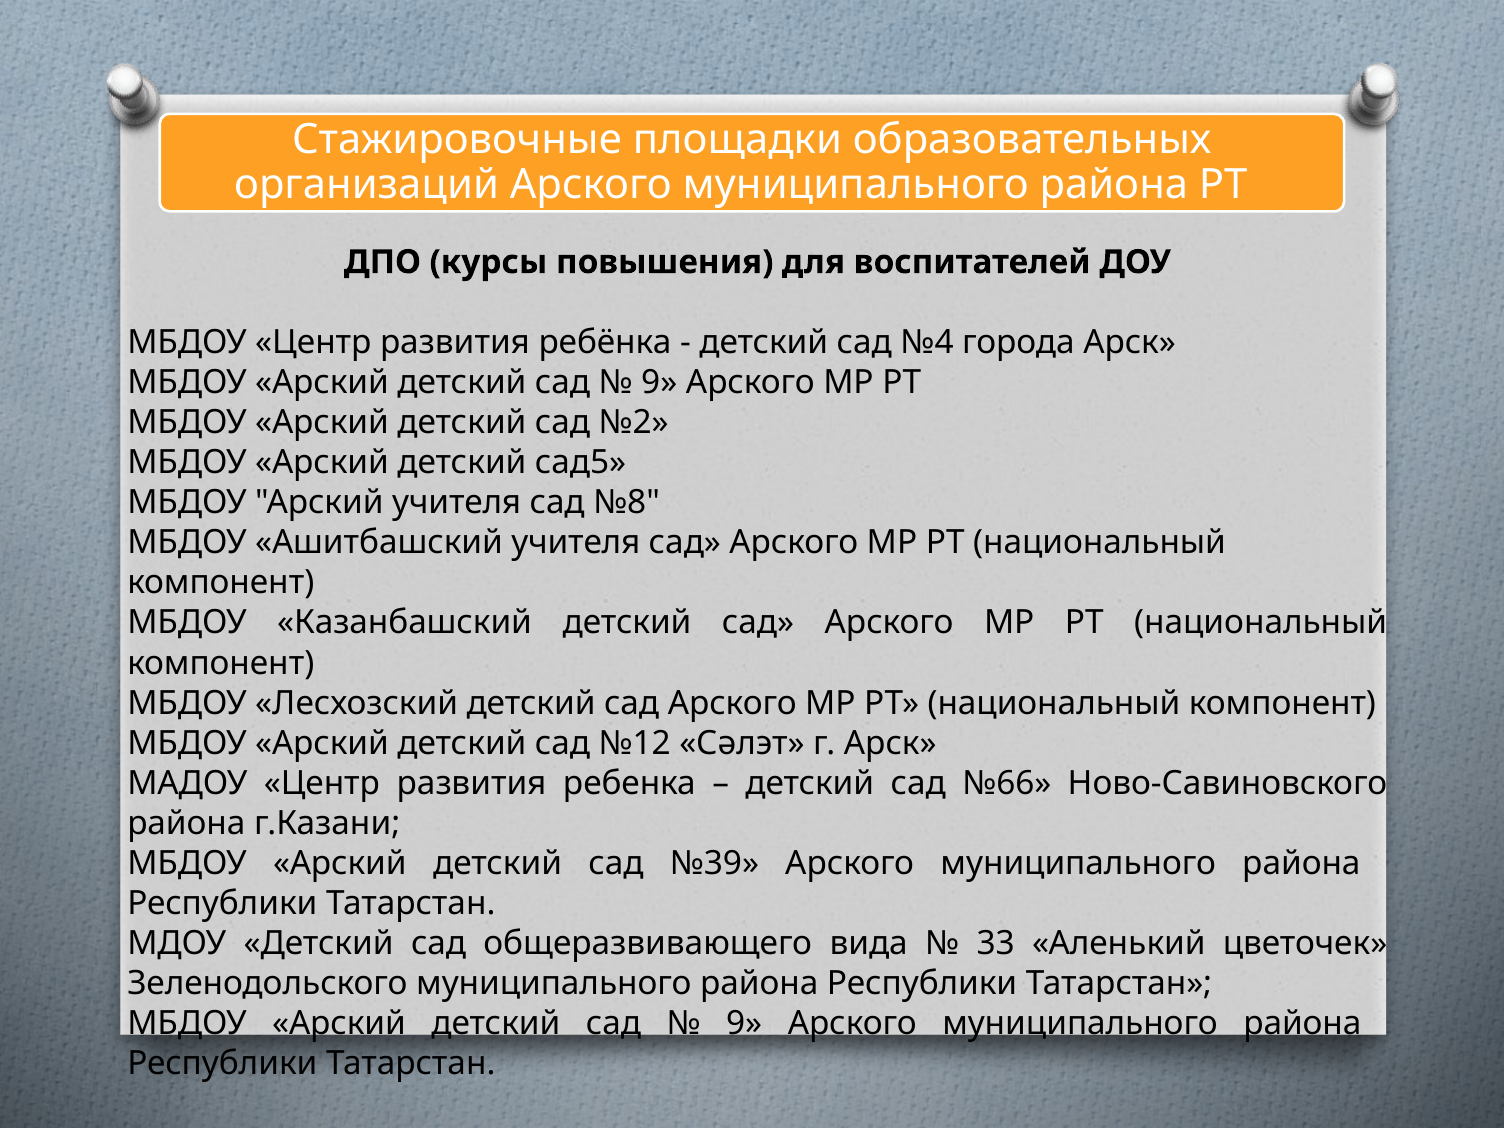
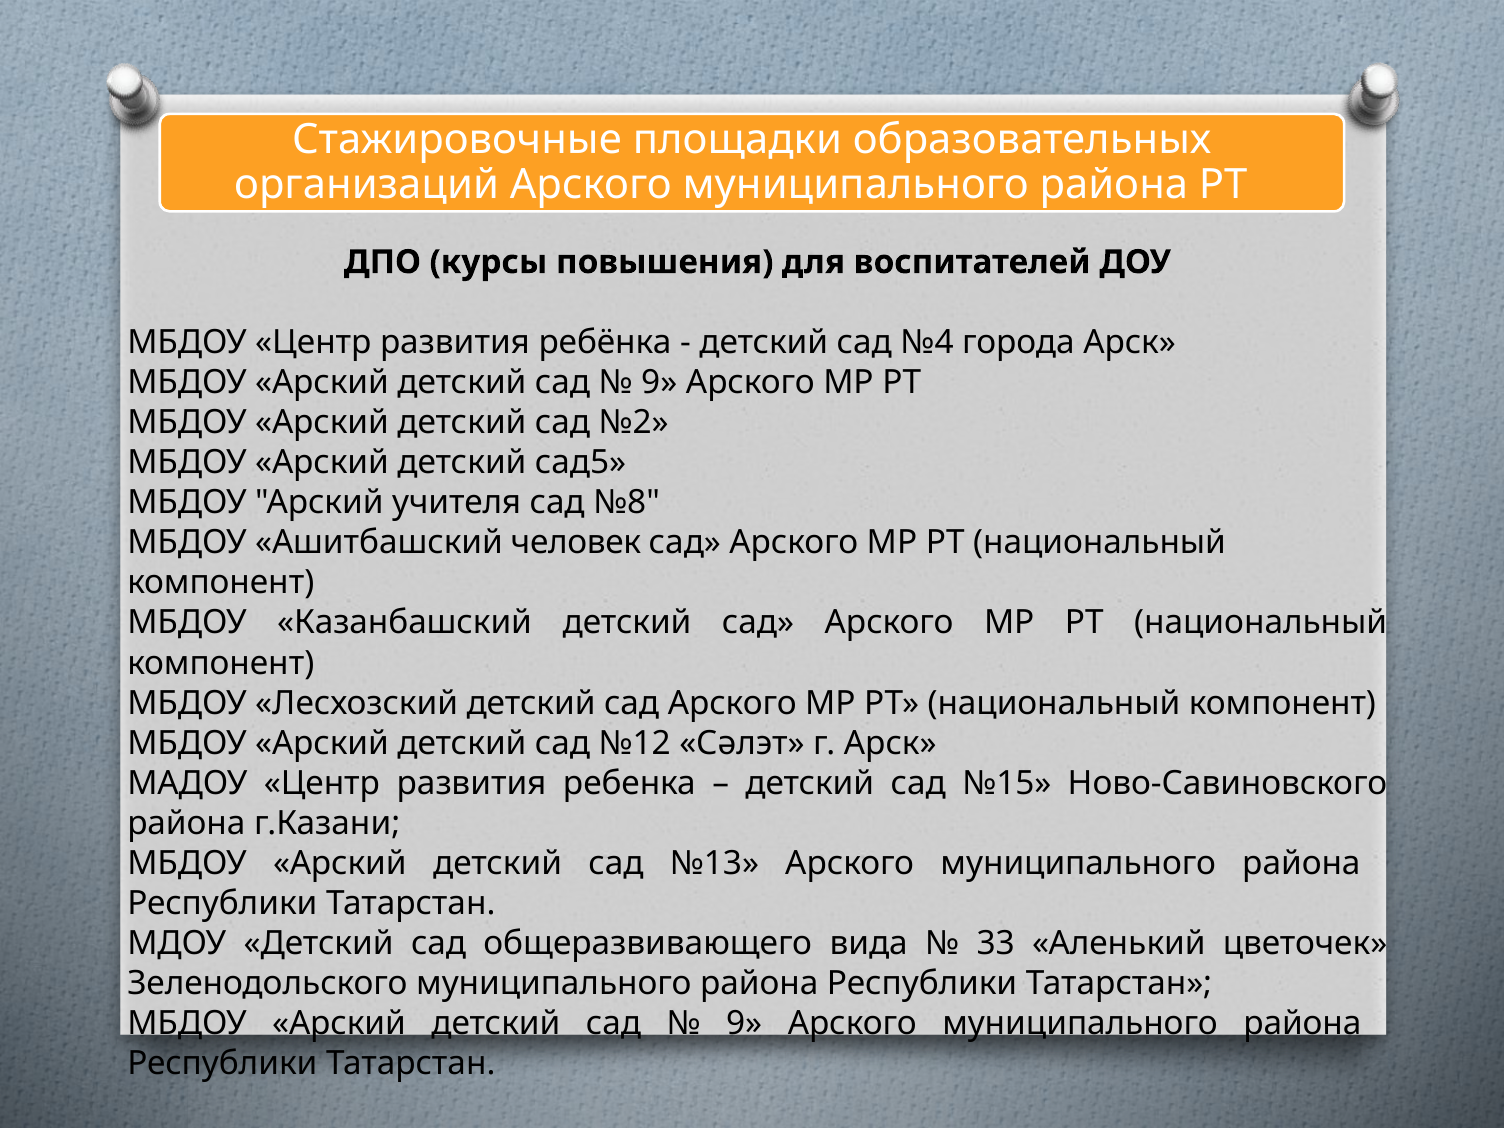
Ашитбашский учителя: учителя -> человек (576, 543)
№66: №66 -> №15 (1007, 783)
№39: №39 -> №13 (714, 863)
